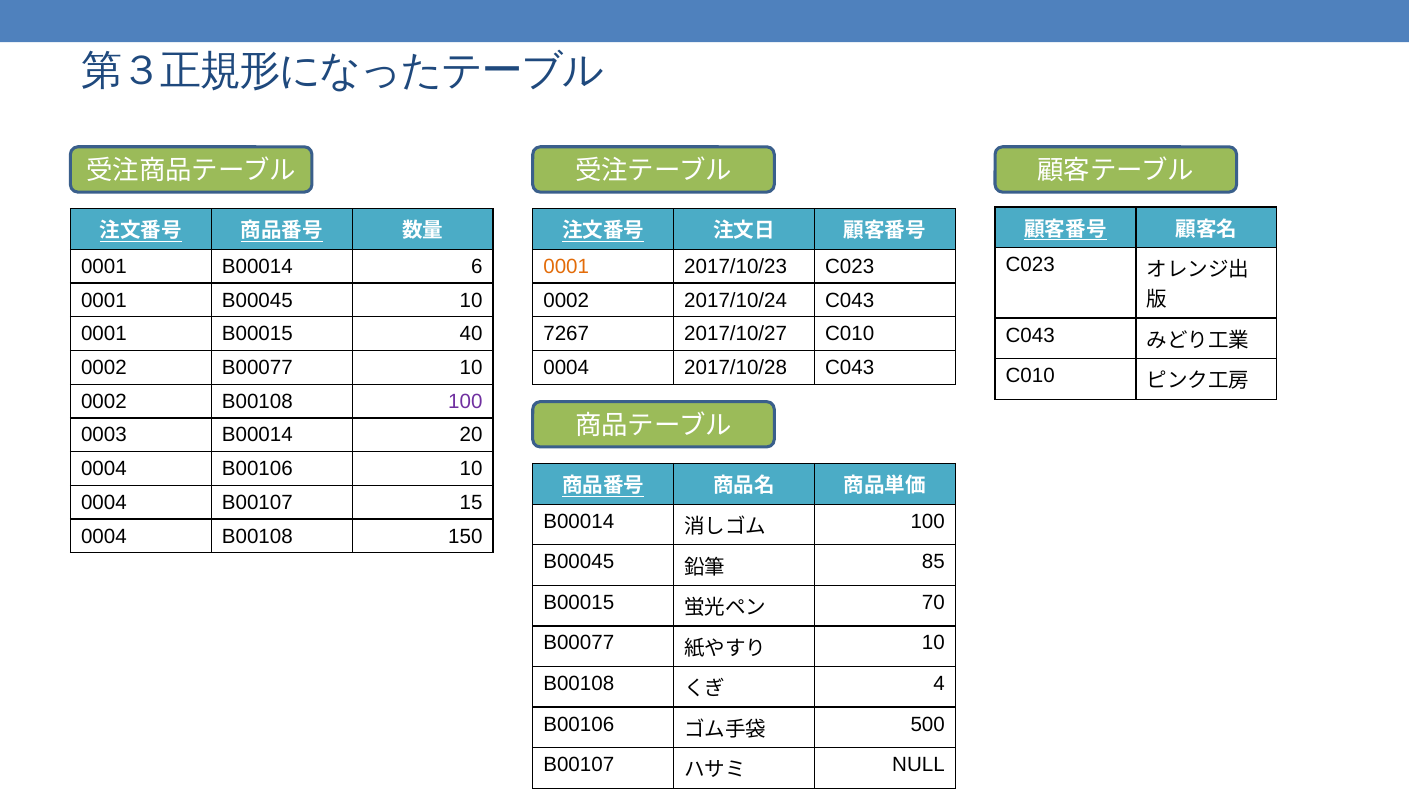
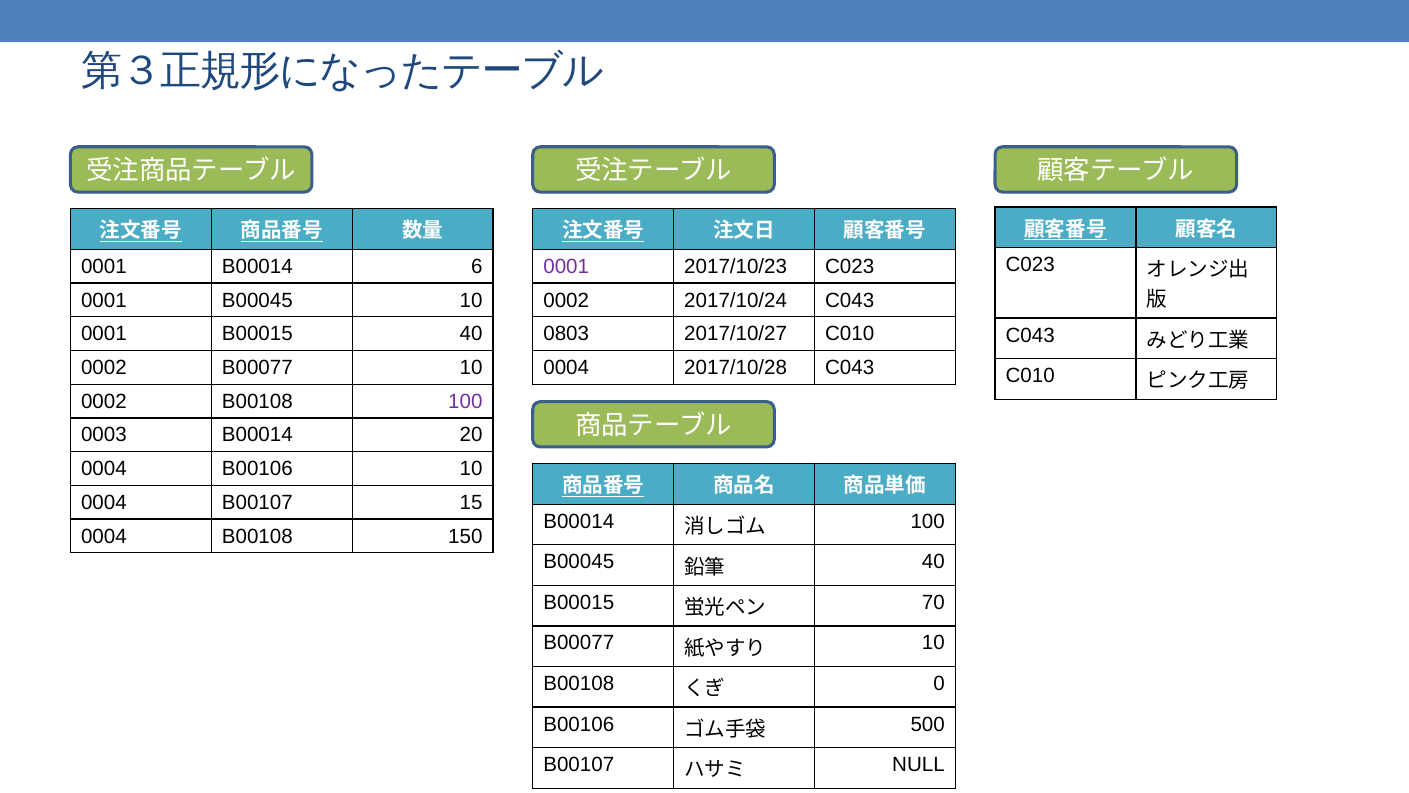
0001 colour: orange -> purple (566, 266)
7267: 7267 -> 0803 (566, 334)
85: 85 -> 40 (933, 562)
4: 4 -> 0 (939, 683)
